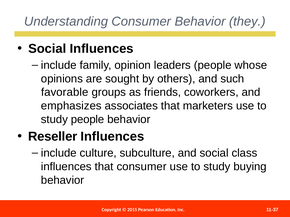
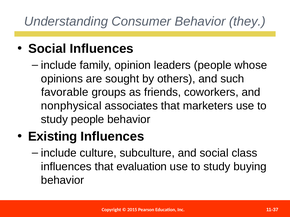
emphasizes: emphasizes -> nonphysical (71, 106)
Reseller: Reseller -> Existing (53, 137)
that consumer: consumer -> evaluation (142, 167)
